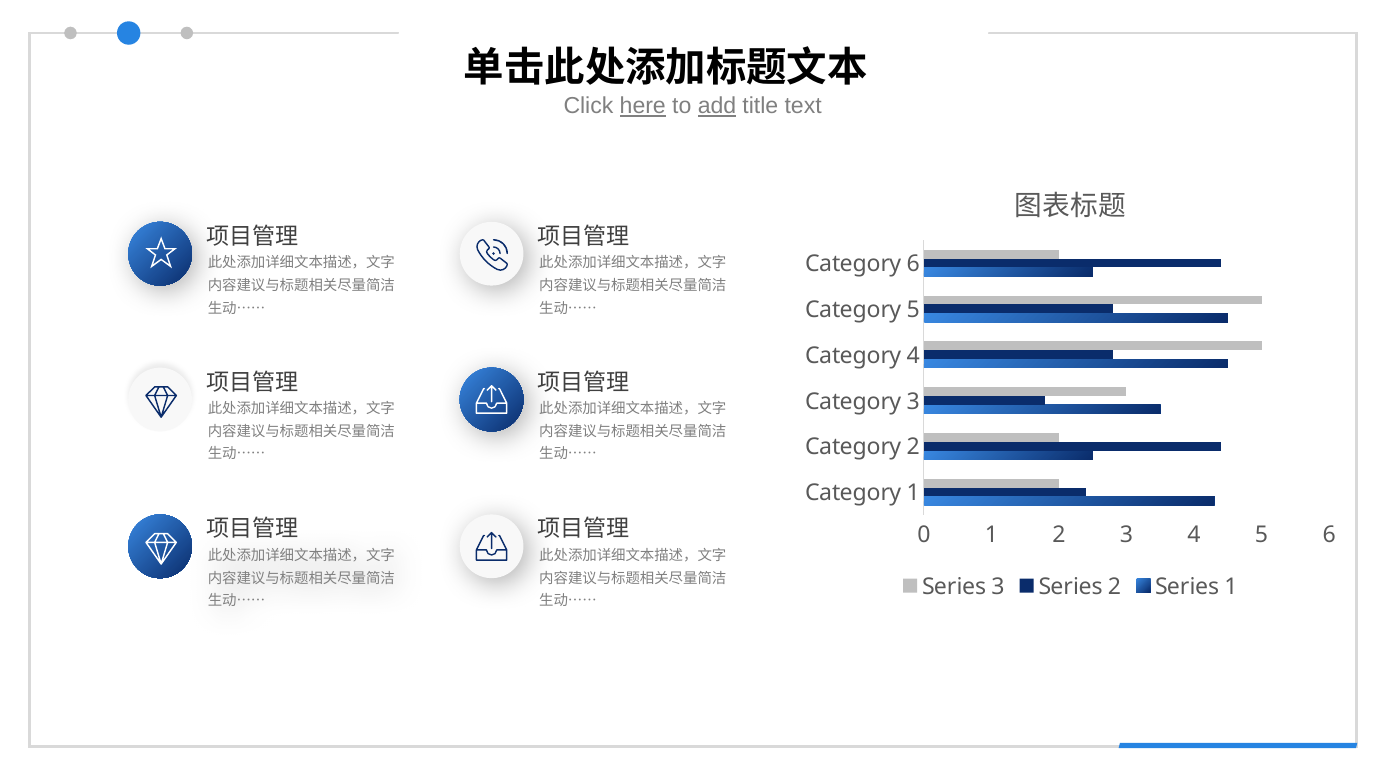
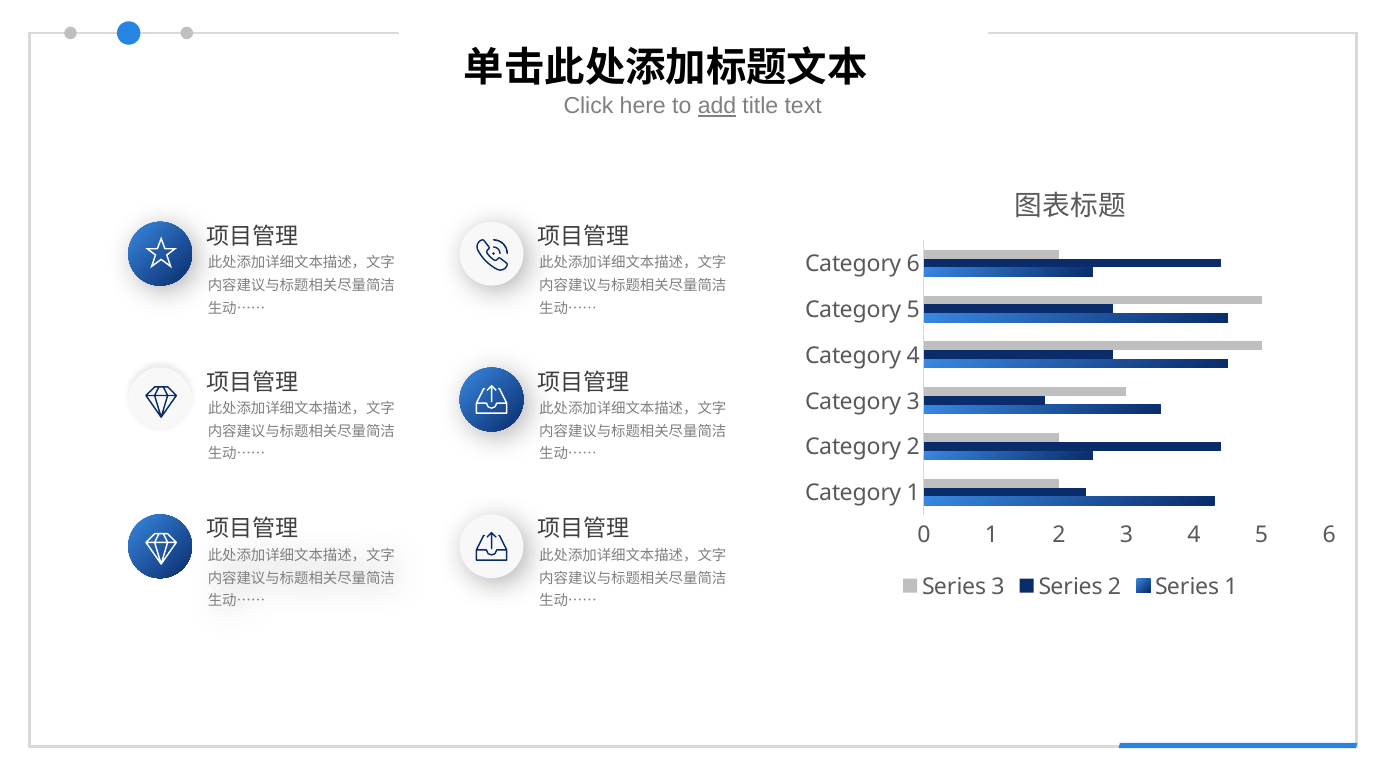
here underline: present -> none (643, 106)
